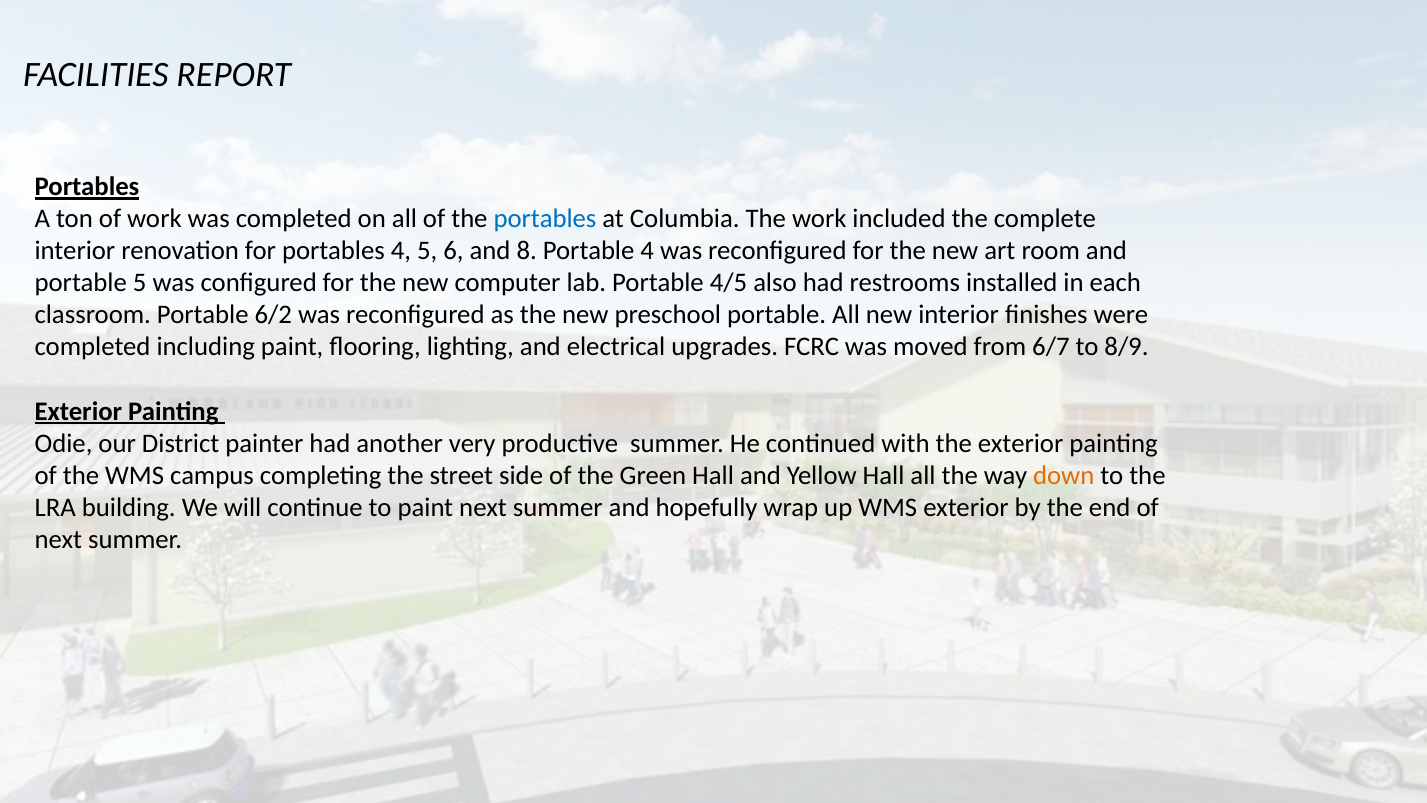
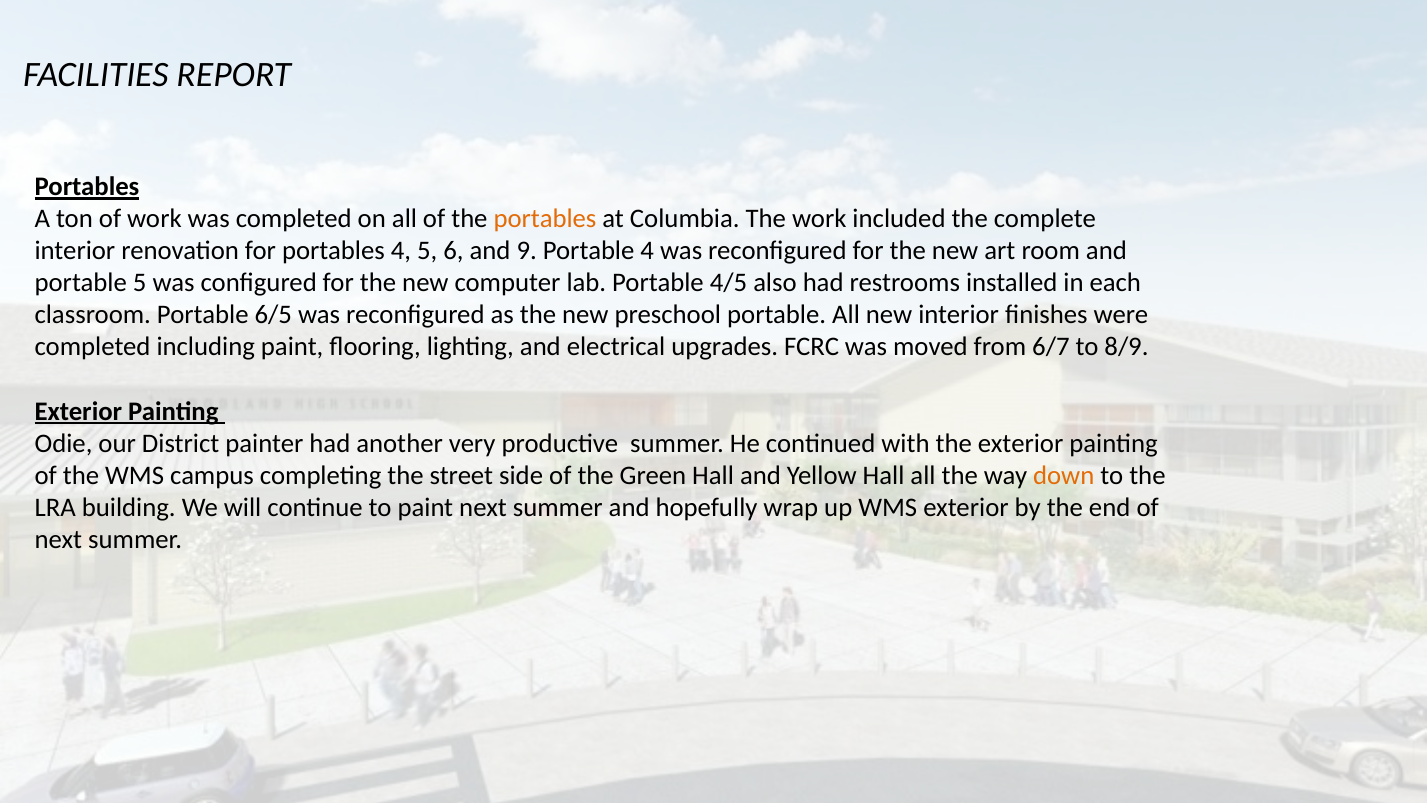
portables colour: blue -> orange (545, 219)
8: 8 -> 9 (527, 251)
6/2: 6/2 -> 6/5 (273, 315)
